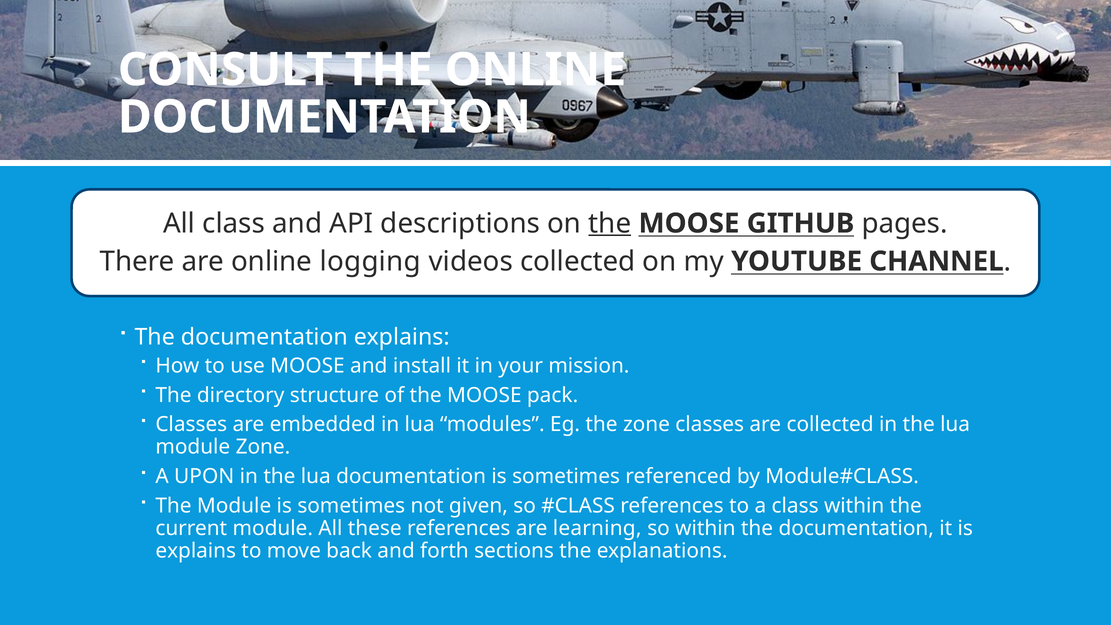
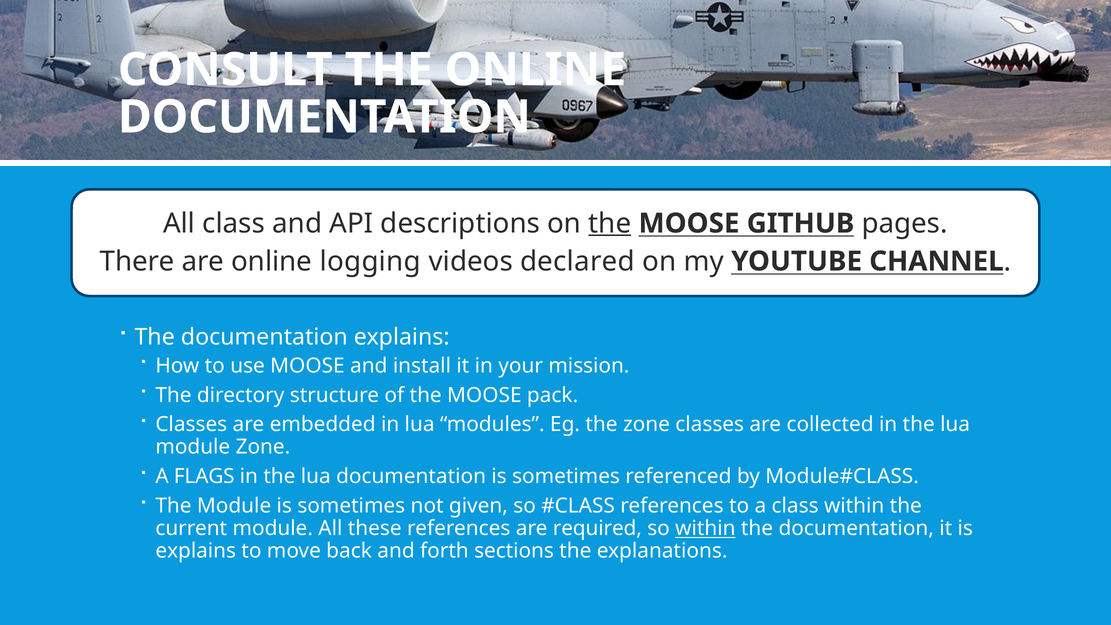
videos collected: collected -> declared (577, 261)
UPON: UPON -> FLAGS (204, 477)
learning: learning -> required (597, 528)
within underline: none -> present (705, 528)
